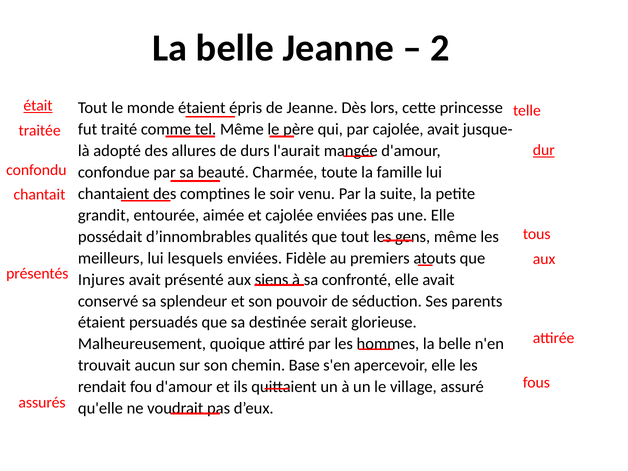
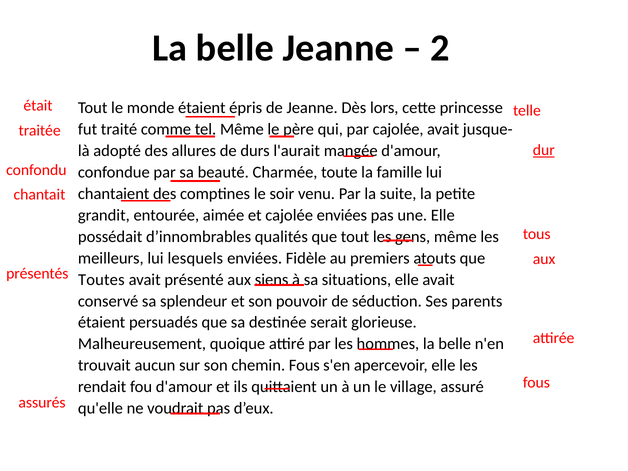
était underline: present -> none (38, 106)
Injures: Injures -> Toutes (101, 280)
confronté: confronté -> situations (357, 280)
chemin Base: Base -> Fous (304, 365)
